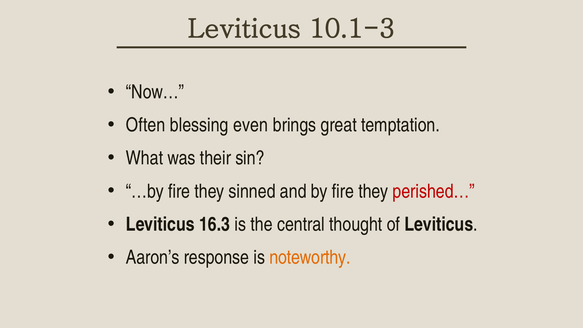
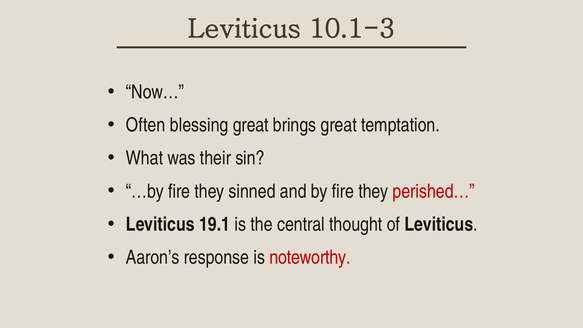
blessing even: even -> great (251, 125)
16.3: 16.3 -> 19.1 (215, 224)
noteworthy colour: orange -> red (310, 257)
